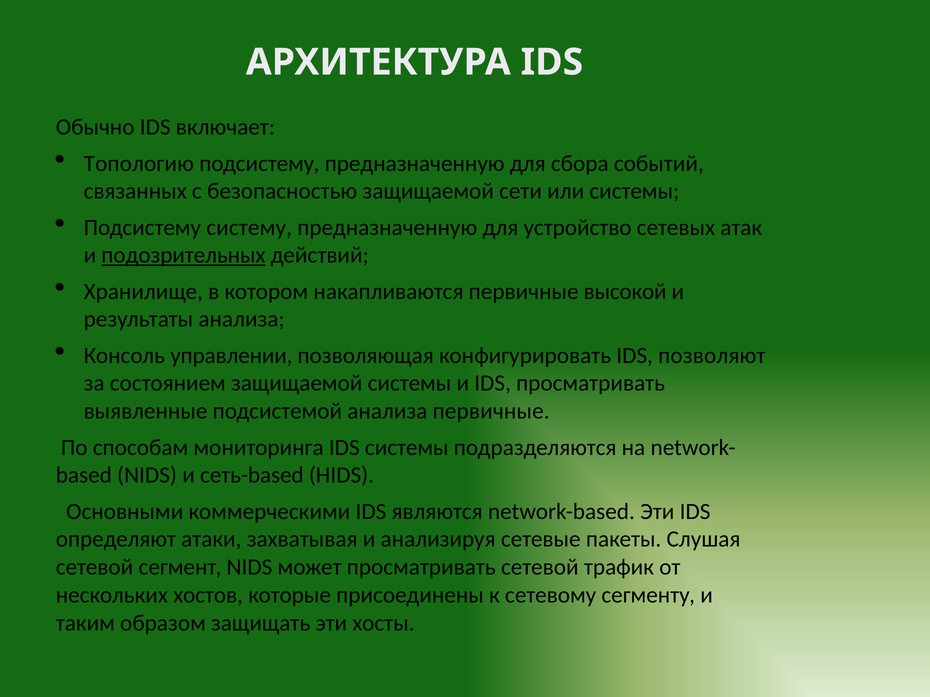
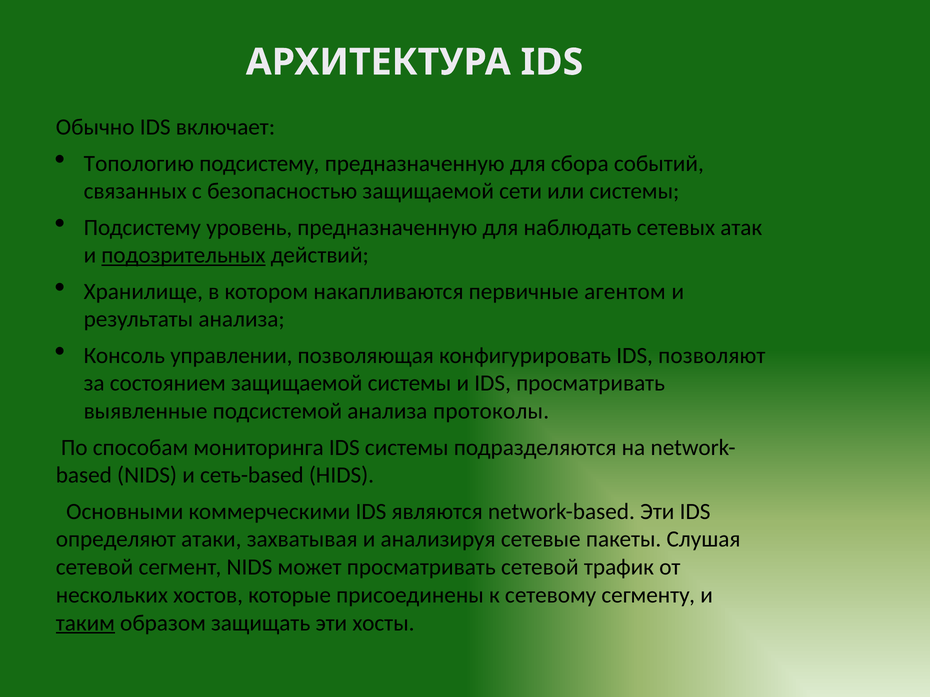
систему: систему -> уровень (249, 228)
устройство: устройство -> наблюдать (578, 228)
высокой: высокой -> агентом (625, 292)
анализа первичные: первичные -> протоколы (491, 411)
таким underline: none -> present (85, 623)
